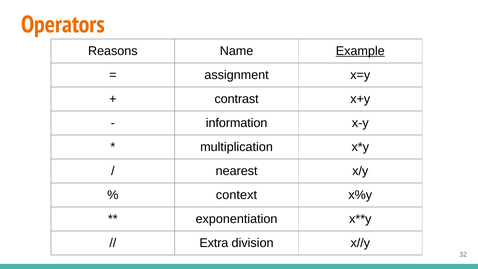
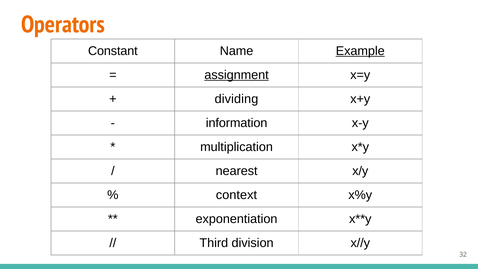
Reasons: Reasons -> Constant (113, 51)
assignment underline: none -> present (237, 75)
contrast: contrast -> dividing (236, 99)
Extra: Extra -> Third (214, 243)
